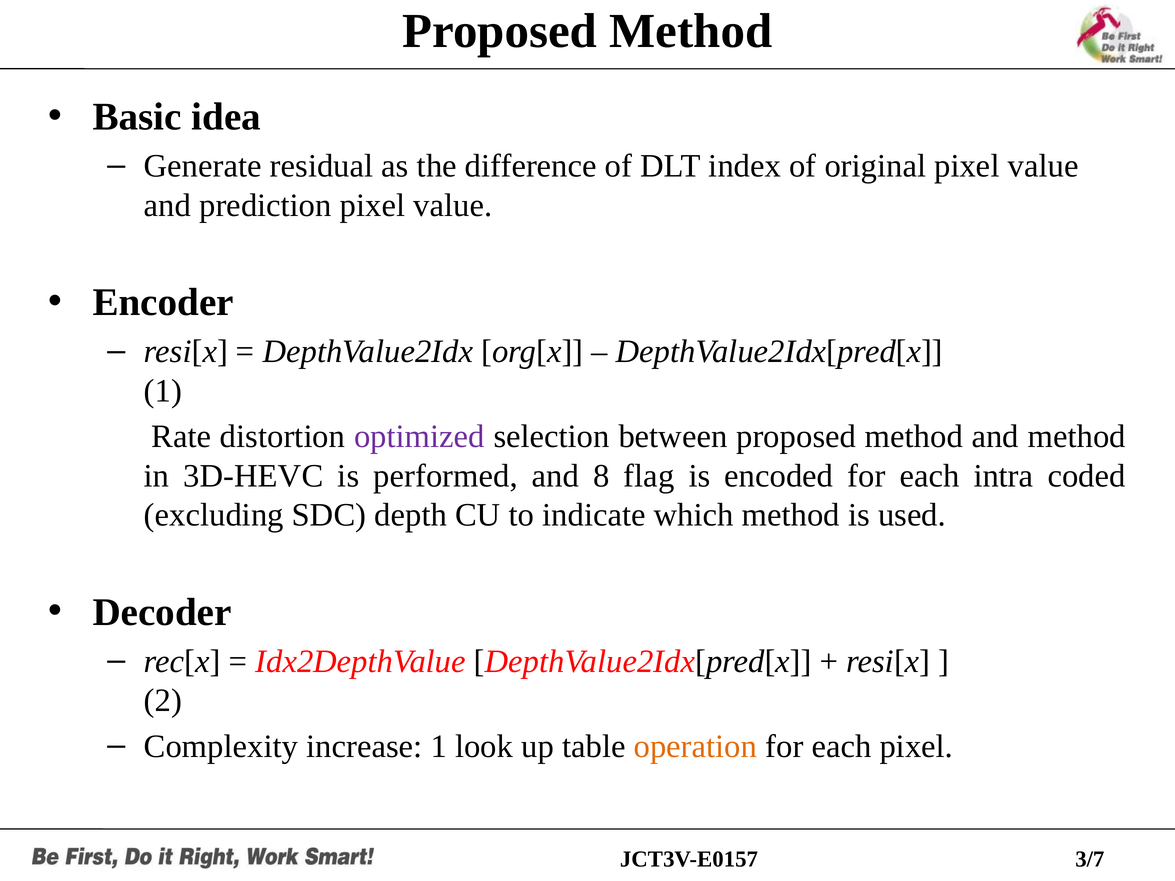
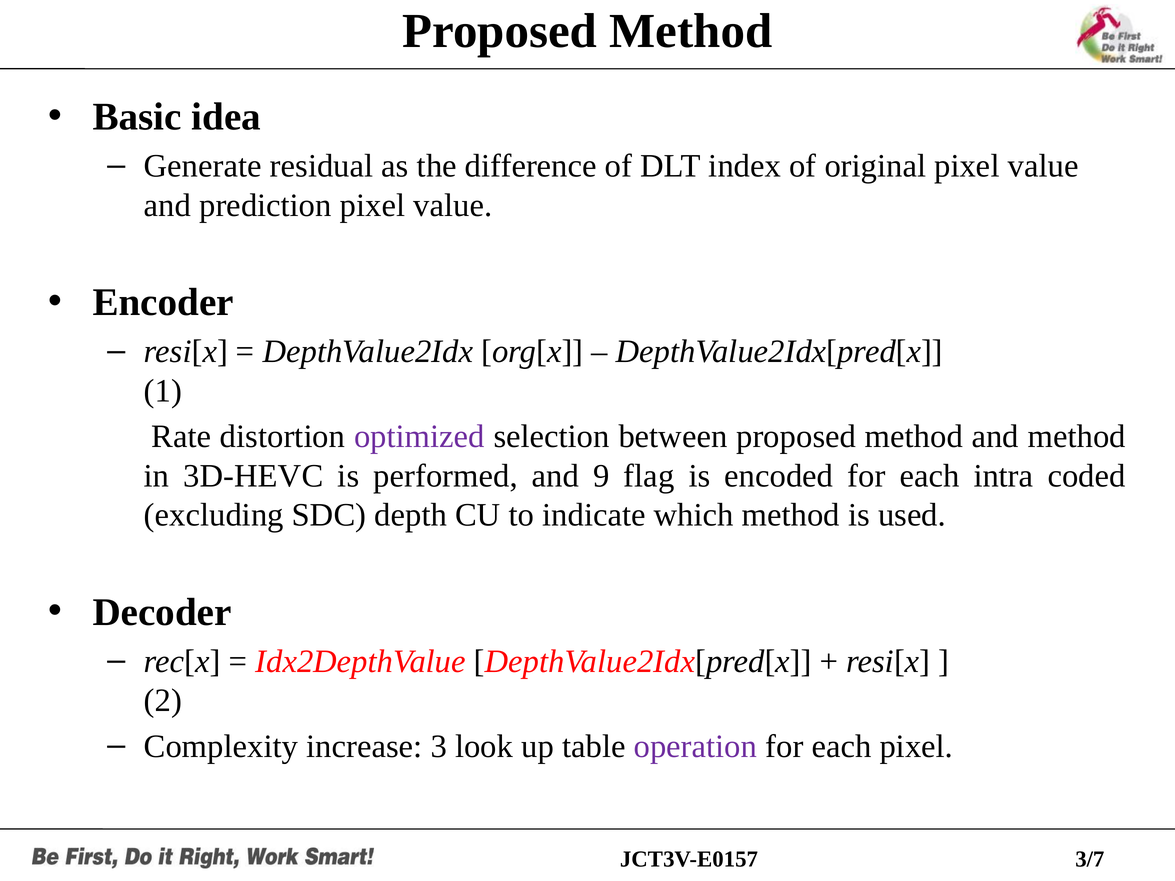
8: 8 -> 9 (601, 476)
increase 1: 1 -> 3 (439, 746)
operation colour: orange -> purple (695, 746)
